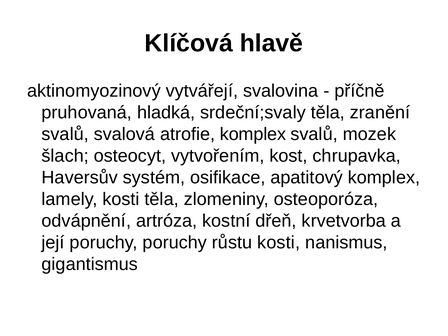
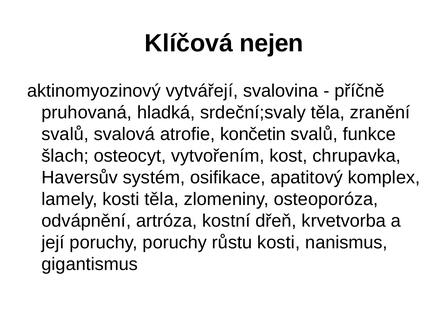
hlavě: hlavě -> nejen (272, 43)
atrofie komplex: komplex -> končetin (253, 134)
mozek: mozek -> funkce (369, 134)
